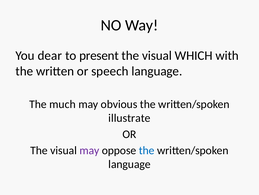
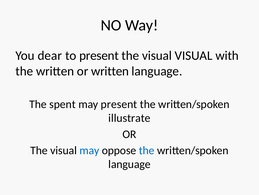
visual WHICH: WHICH -> VISUAL (194, 55)
or speech: speech -> written (110, 71)
much: much -> spent (63, 104)
may obvious: obvious -> present (119, 104)
may colour: purple -> blue (89, 150)
